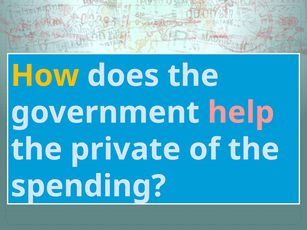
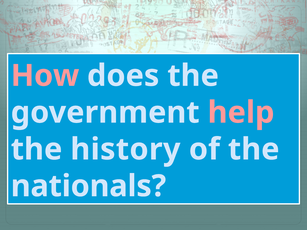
How colour: yellow -> pink (45, 76)
private: private -> history (125, 149)
spending: spending -> nationals (88, 186)
